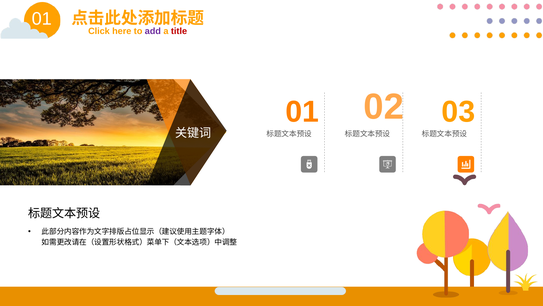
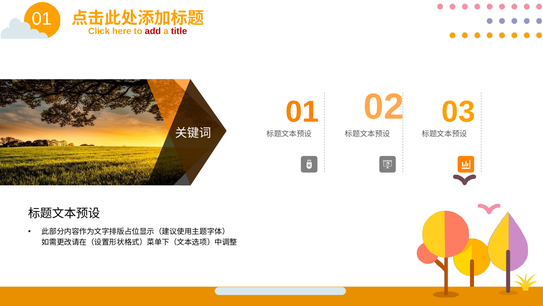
add colour: purple -> red (153, 31)
